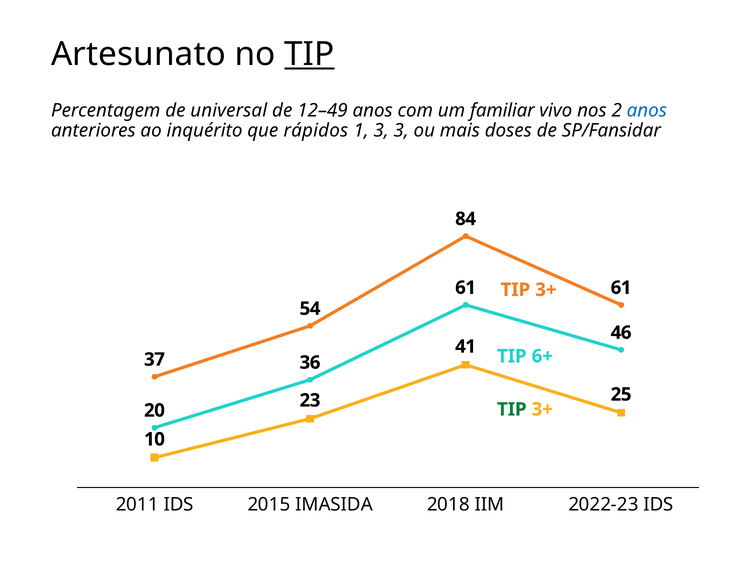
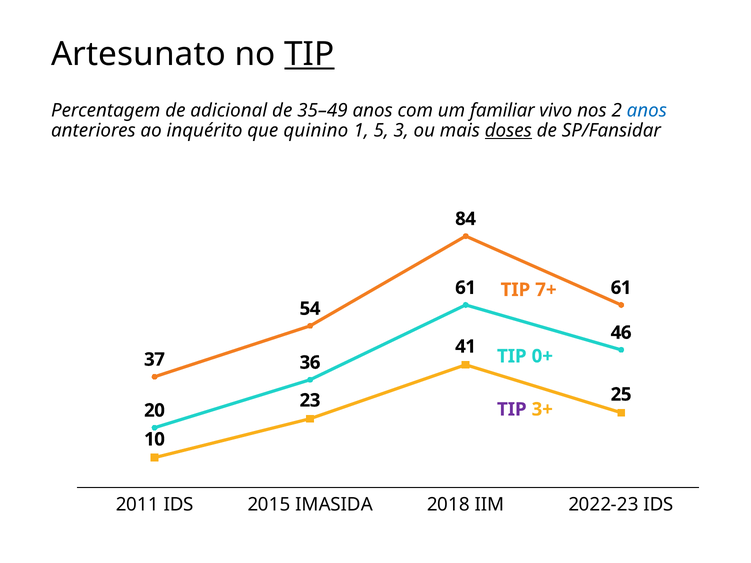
universal: universal -> adicional (229, 110)
12–49: 12–49 -> 35–49 (322, 110)
rápidos: rápidos -> quinino (316, 131)
1 3: 3 -> 5 (381, 131)
doses underline: none -> present (508, 131)
3+: 3+ -> 7+ (546, 290)
6+: 6+ -> 0+ (542, 356)
TIP colour: green -> purple (512, 410)
